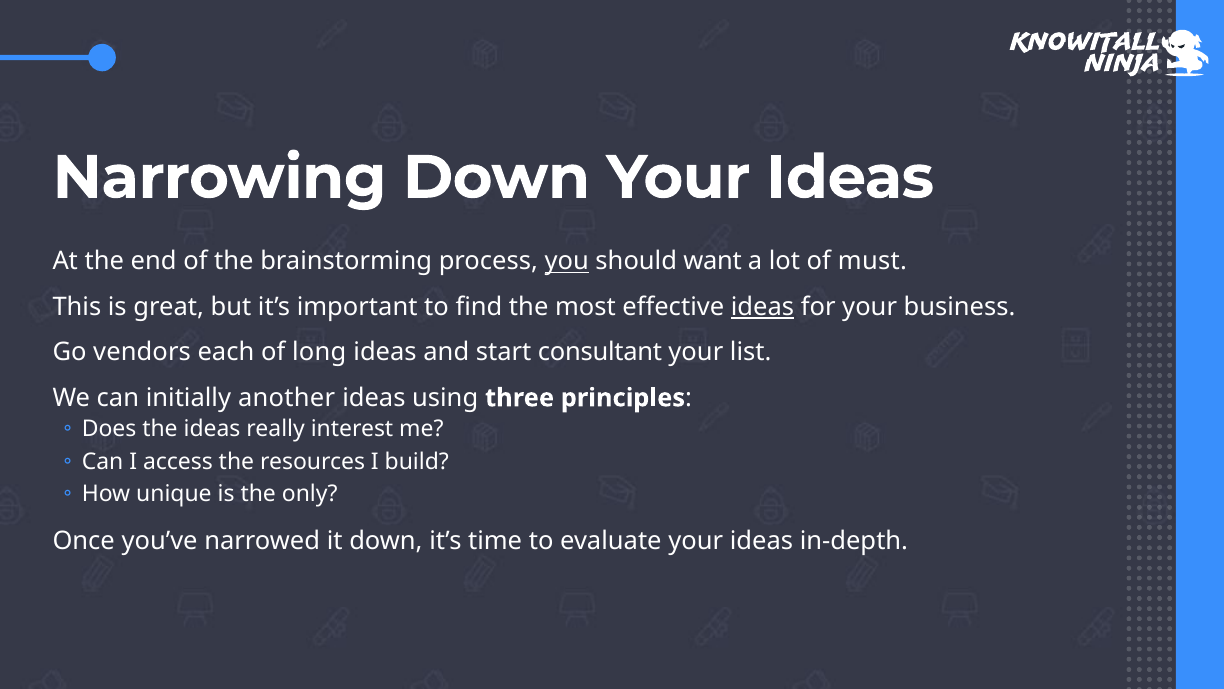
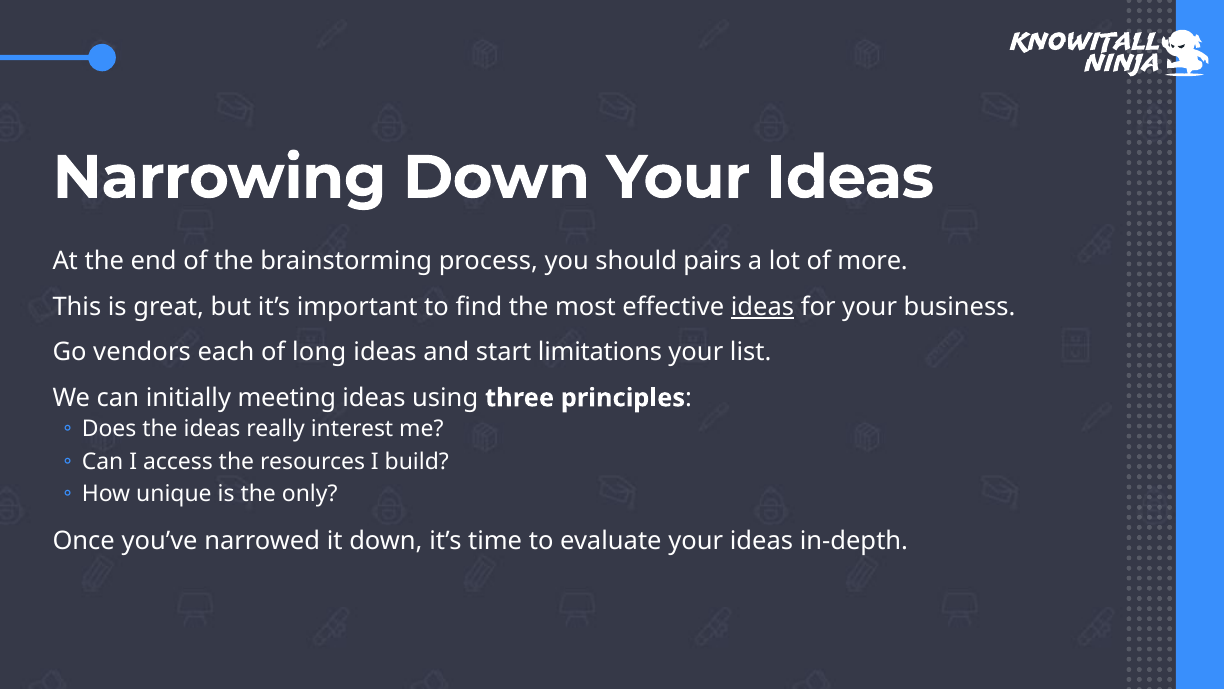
you underline: present -> none (567, 261)
want: want -> pairs (713, 261)
must: must -> more (873, 261)
consultant: consultant -> limitations (600, 352)
another: another -> meeting (287, 398)
